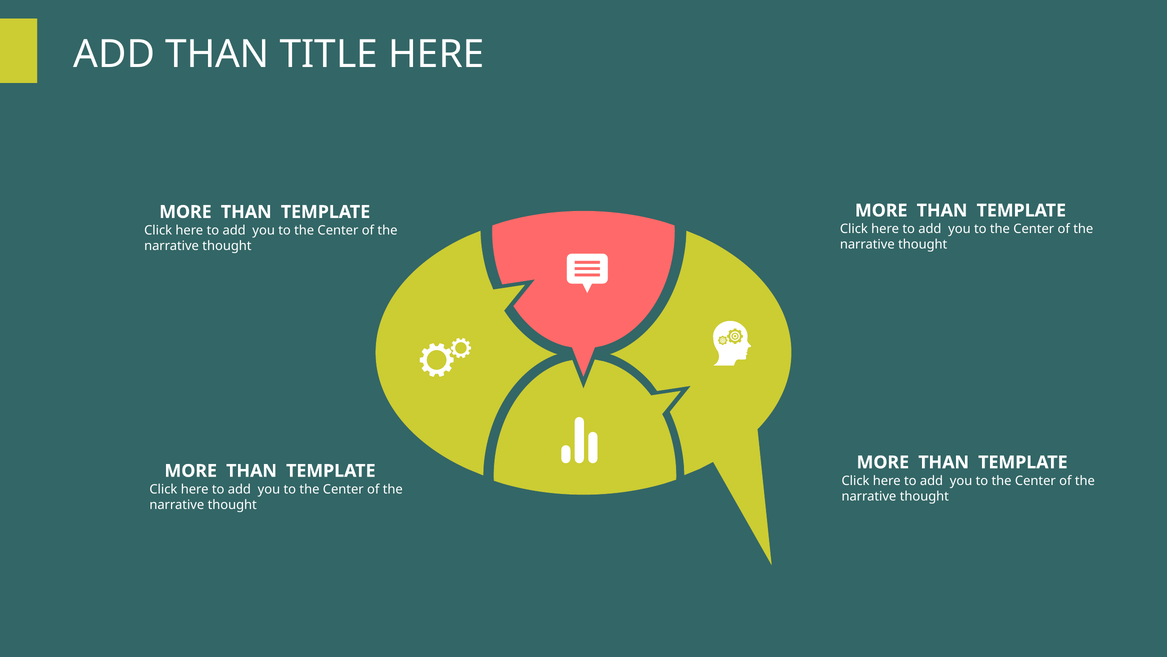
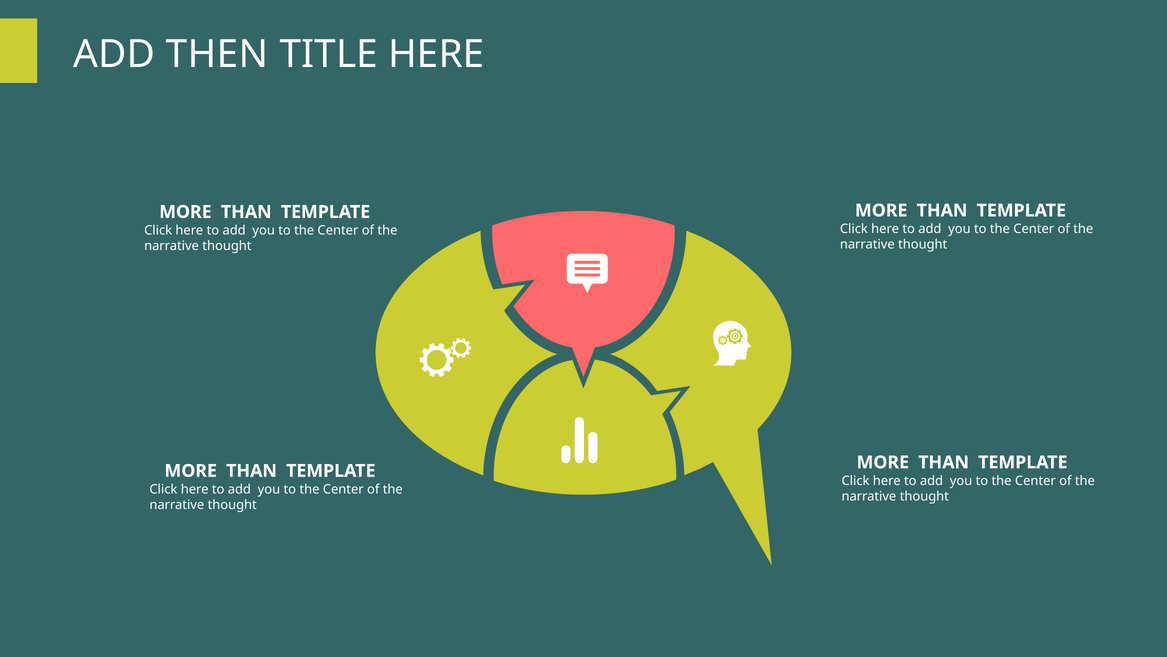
ADD THAN: THAN -> THEN (217, 54)
